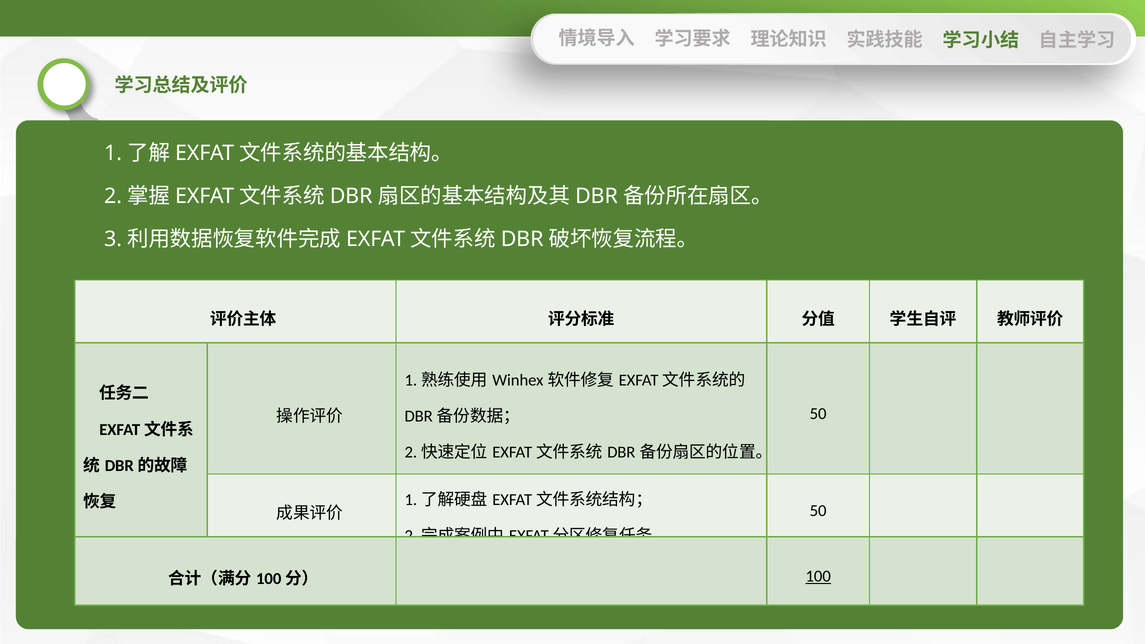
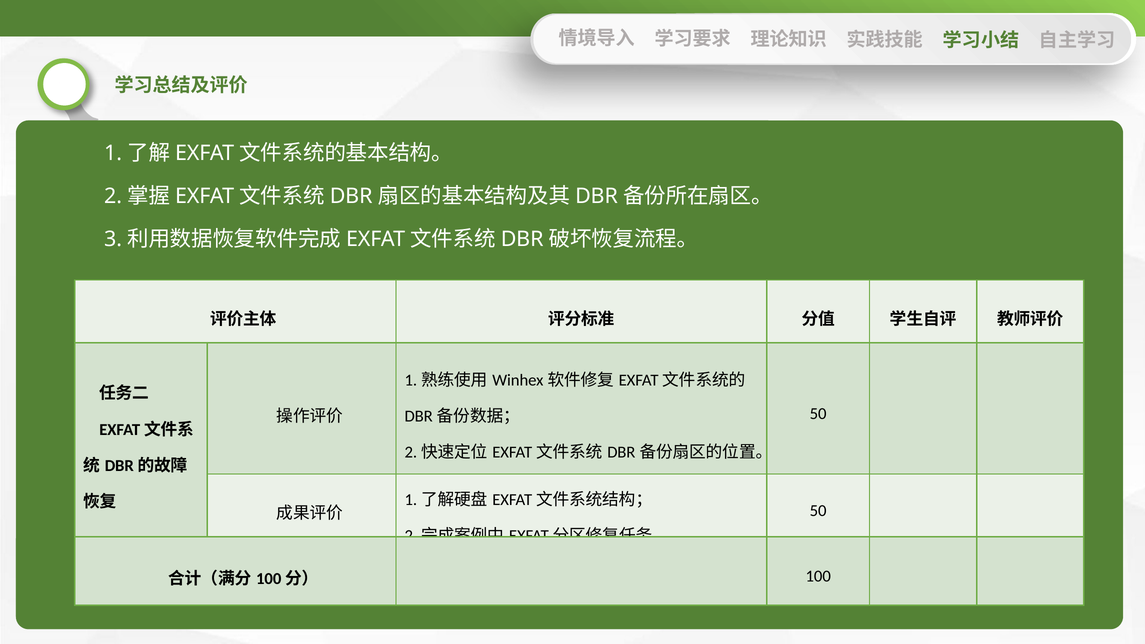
100 underline: present -> none (818, 576)
